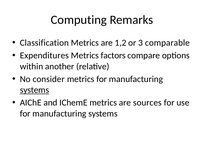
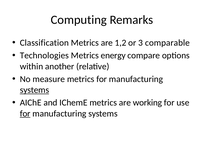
Expenditures: Expenditures -> Technologies (44, 55)
factors: factors -> energy (113, 55)
consider: consider -> measure (49, 79)
sources: sources -> working (147, 103)
for underline: none -> present (25, 114)
